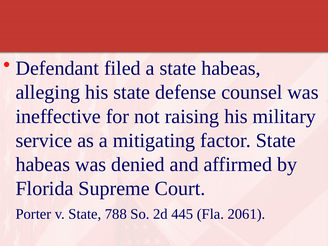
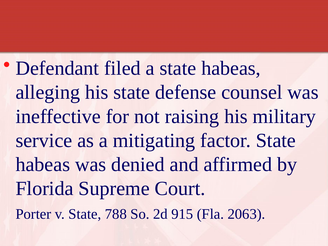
445: 445 -> 915 (182, 214)
2061: 2061 -> 2063 (246, 214)
